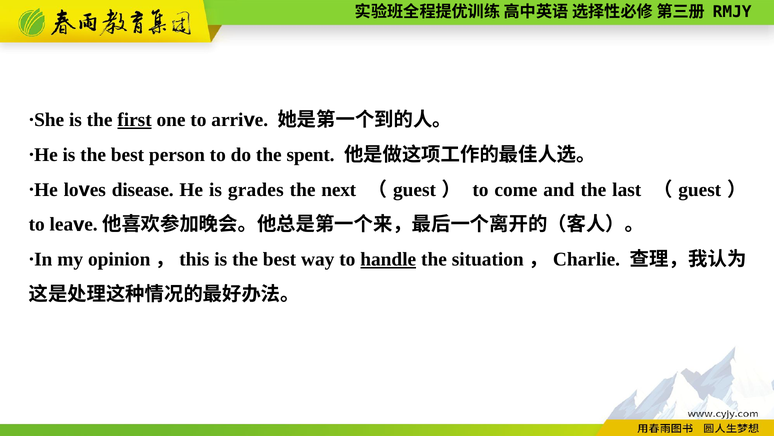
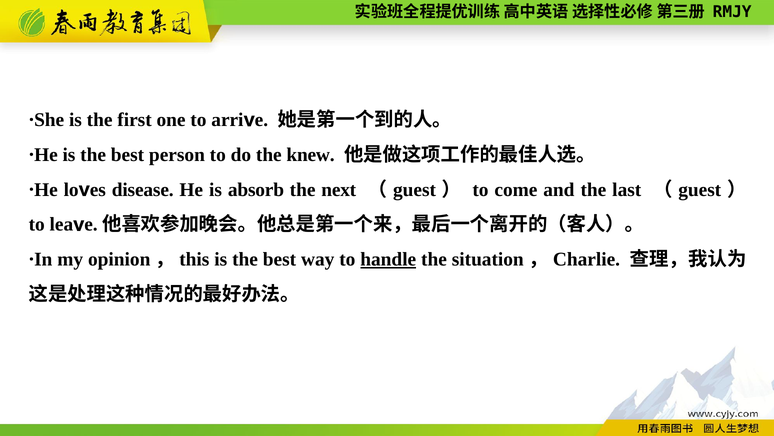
first underline: present -> none (135, 120)
spent: spent -> knew (311, 155)
grades: grades -> absorb (256, 189)
